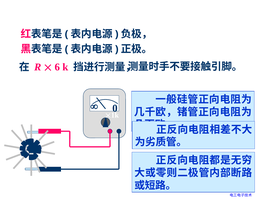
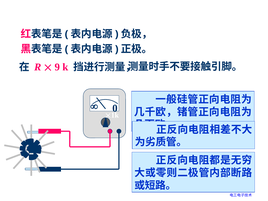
6: 6 -> 9 (57, 67)
